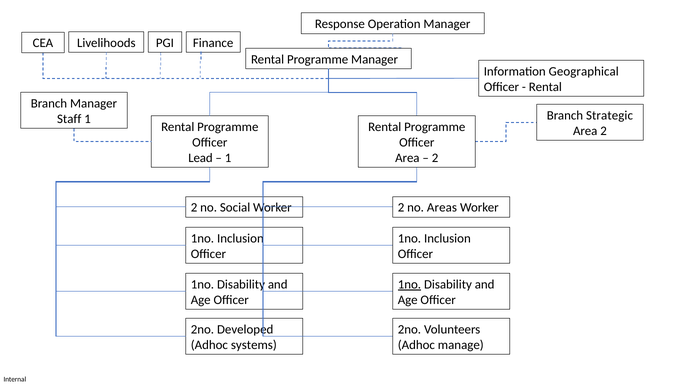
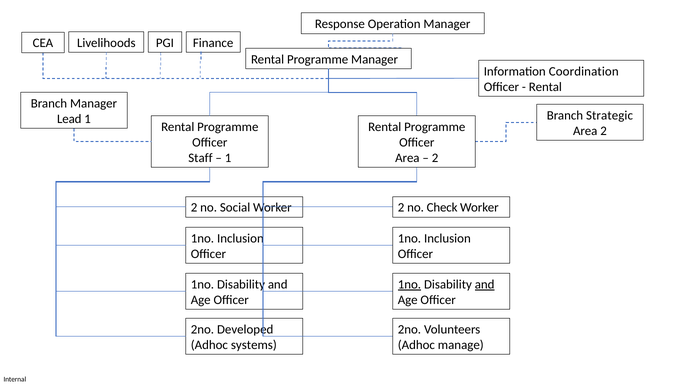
Geographical: Geographical -> Coordination (584, 71)
Staff: Staff -> Lead (69, 119)
Lead: Lead -> Staff (200, 158)
Areas: Areas -> Check (442, 208)
and underline: none -> present (485, 284)
